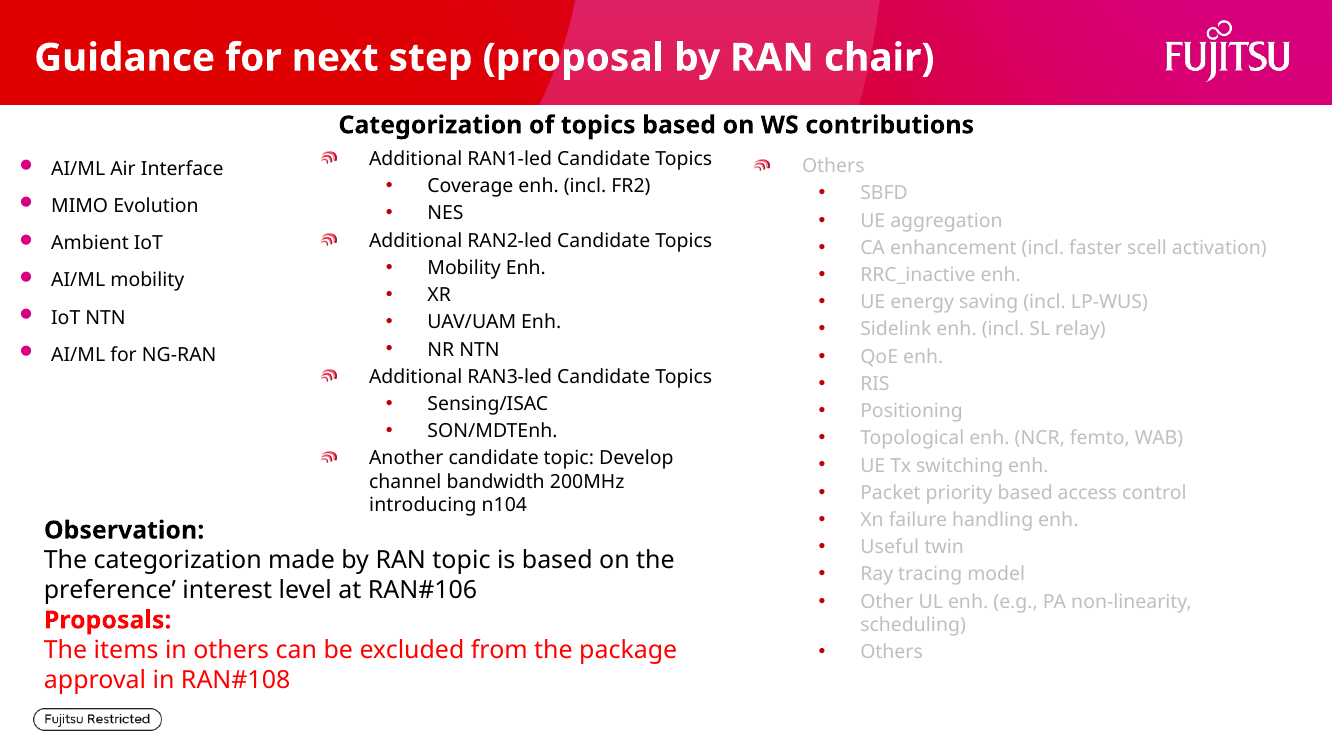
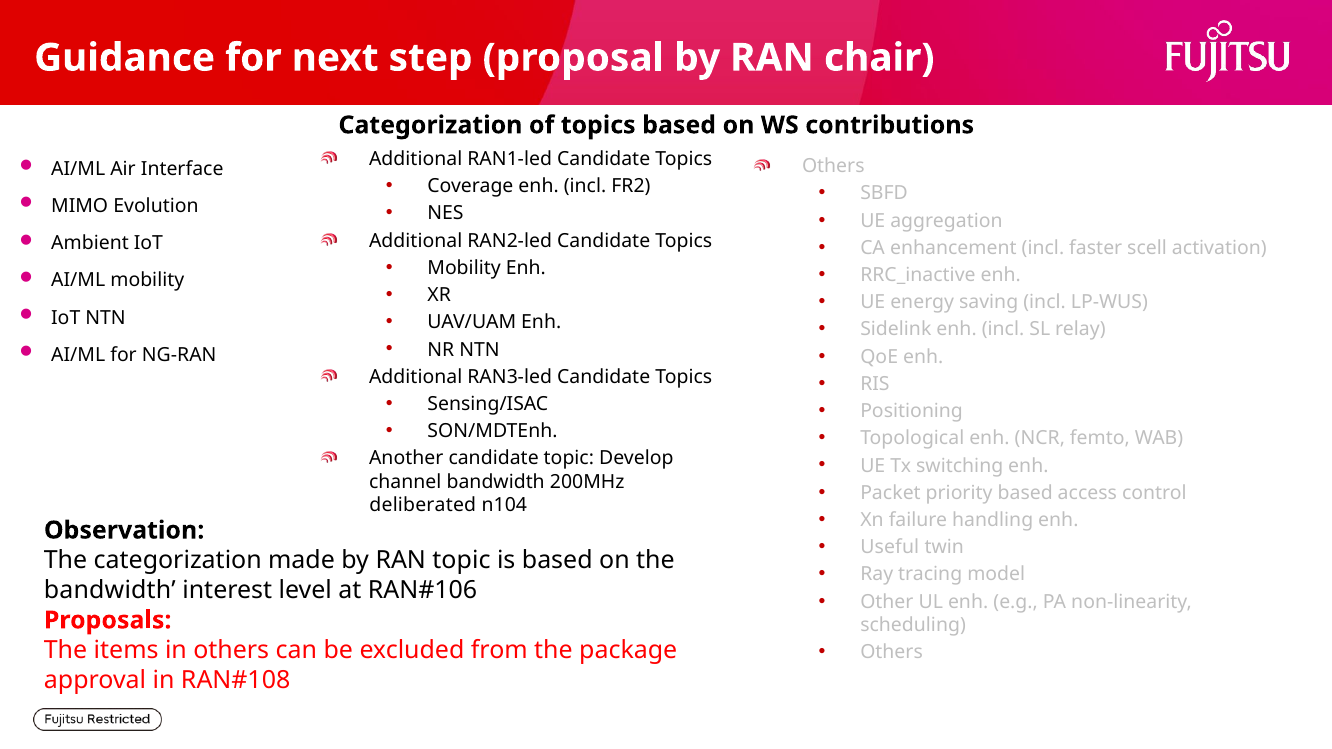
introducing: introducing -> deliberated (423, 505)
preference: preference -> bandwidth (110, 590)
